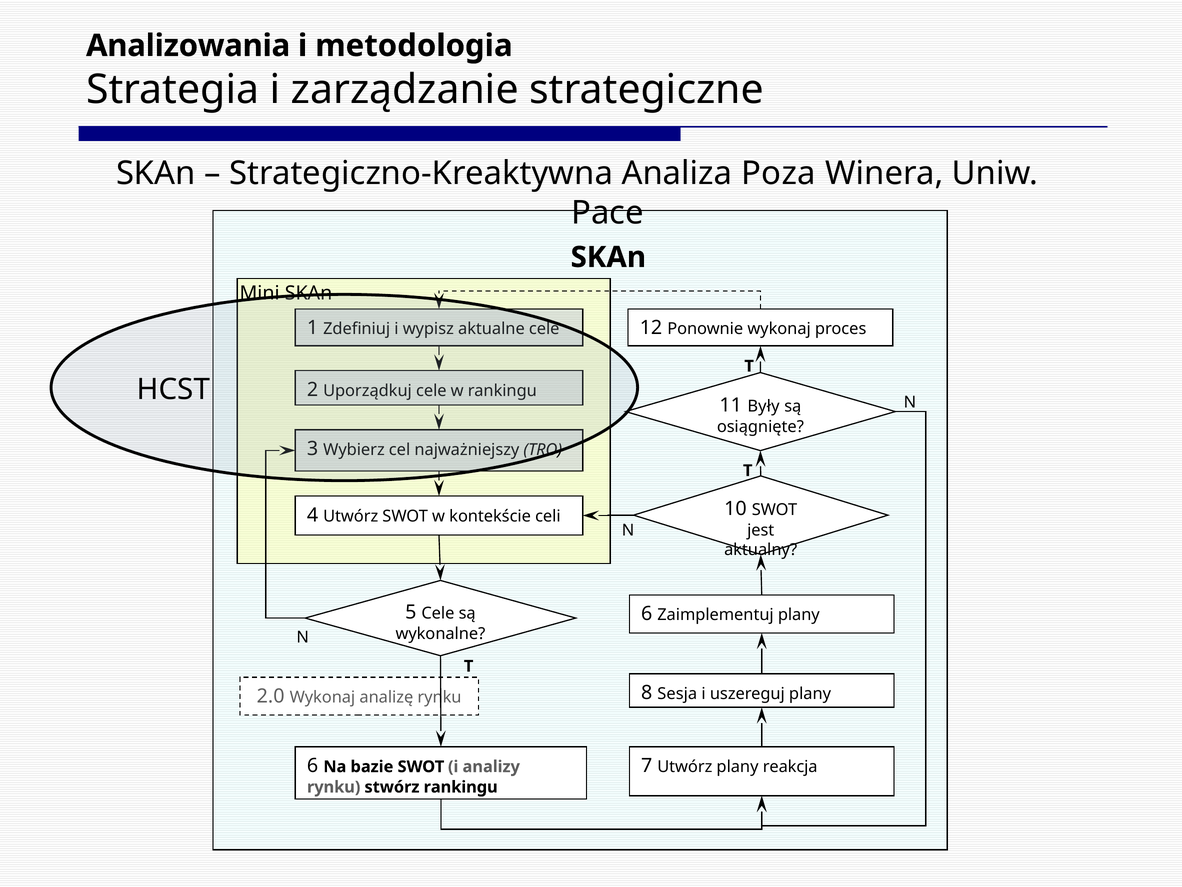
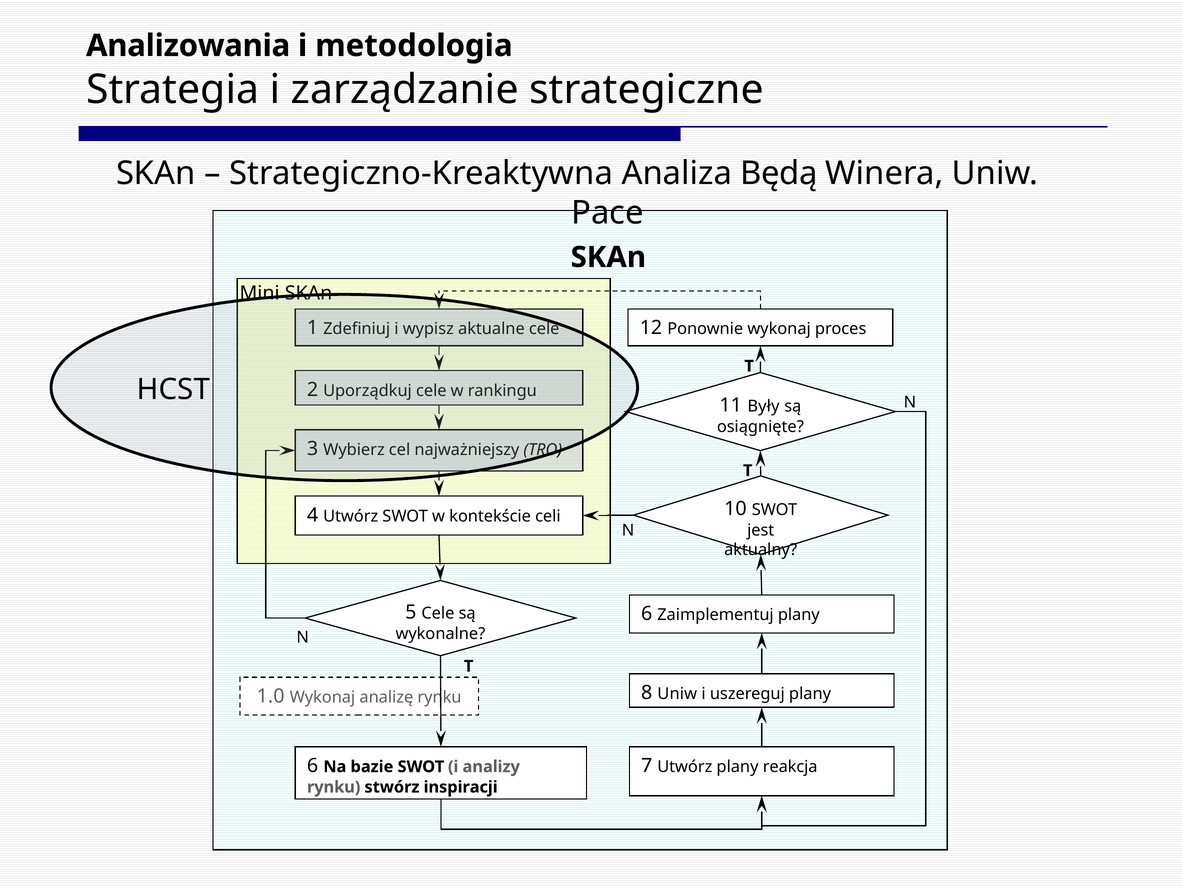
Poza: Poza -> Będą (779, 173)
8 Sesja: Sesja -> Uniw (677, 694)
2.0: 2.0 -> 1.0 (271, 696)
stwórz rankingu: rankingu -> inspiracji (461, 787)
